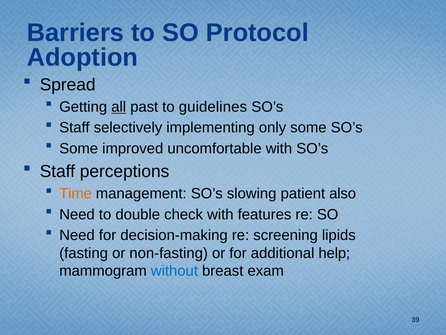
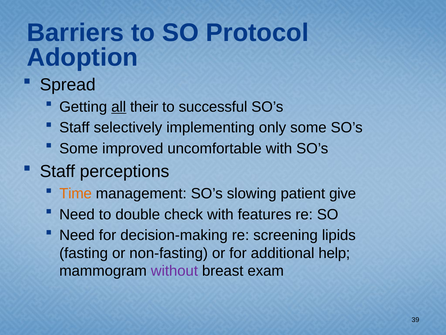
past: past -> their (144, 107)
guidelines: guidelines -> successful (213, 107)
also: also -> give (343, 193)
without colour: blue -> purple (174, 271)
